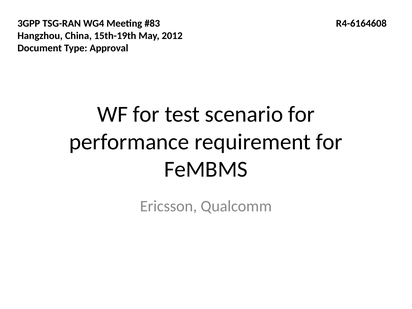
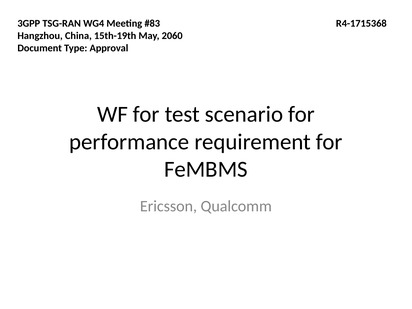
R4-6164608: R4-6164608 -> R4-1715368 (361, 24)
2012: 2012 -> 2060 (172, 36)
